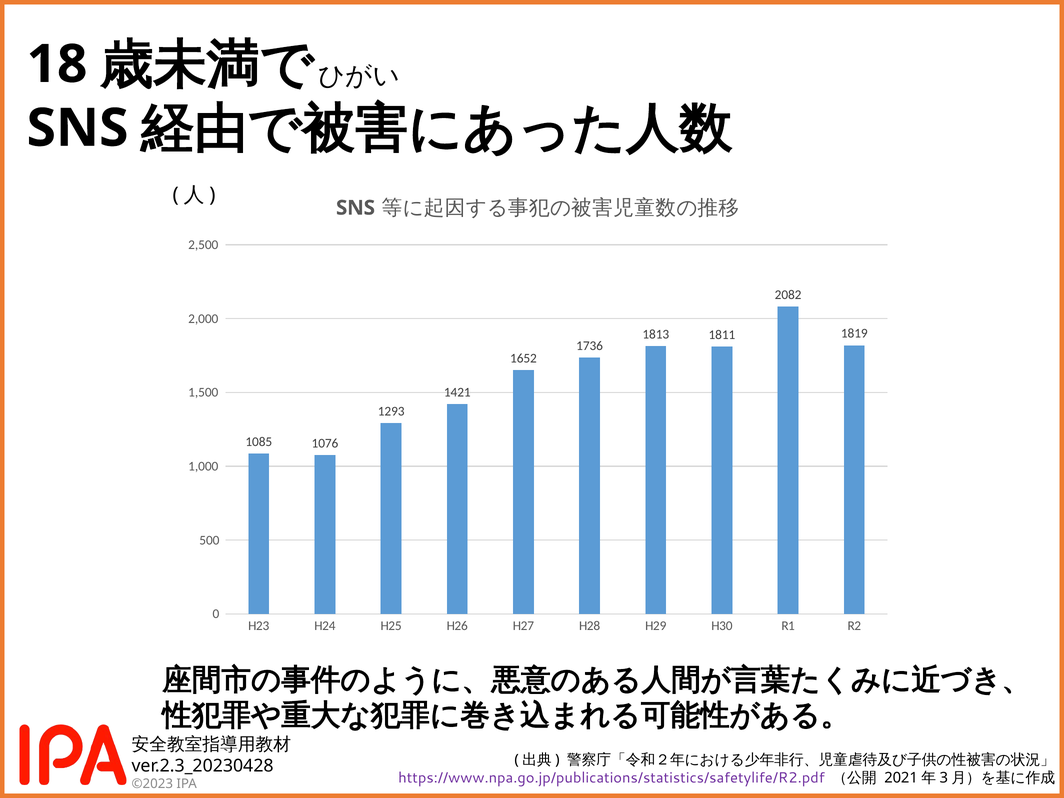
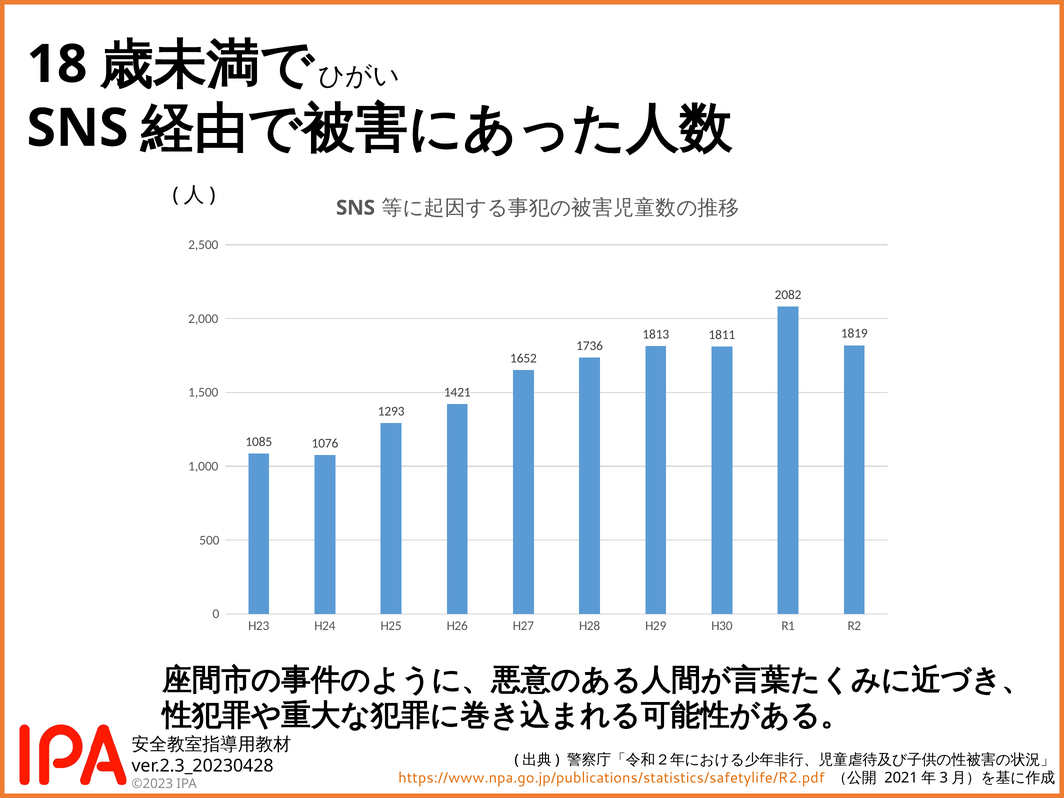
https://www.npa.go.jp/publications/statistics/safetylife/R2.pdf colour: purple -> orange (611, 778)
